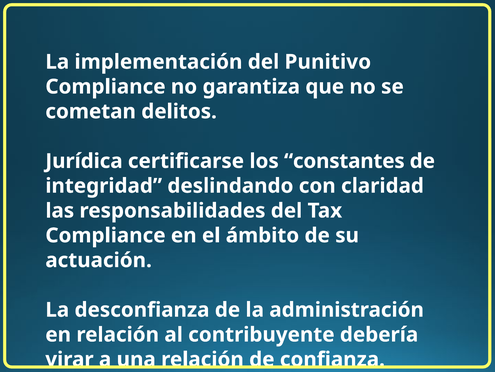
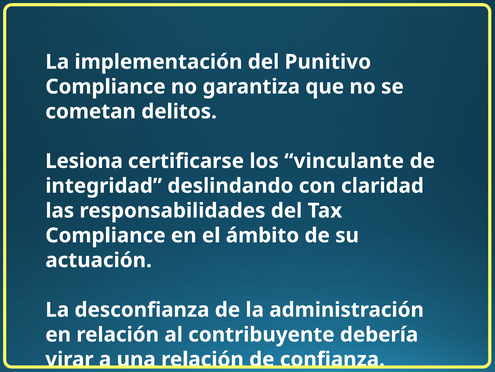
Jurídica: Jurídica -> Lesiona (84, 161)
constantes: constantes -> vinculante (344, 161)
